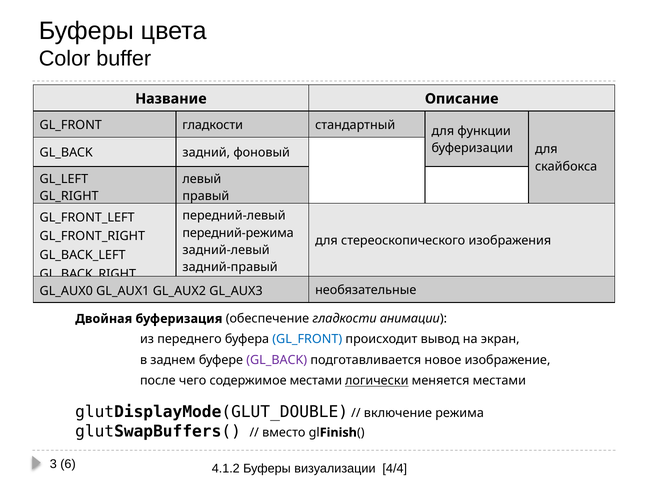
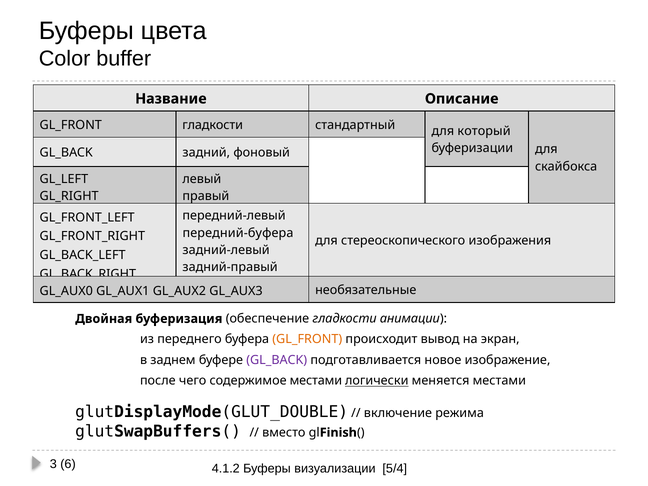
функции: функции -> который (484, 131)
передний-режима: передний-режима -> передний-буфера (238, 233)
GL_FRONT colour: blue -> orange (307, 339)
4/4: 4/4 -> 5/4 (395, 469)
